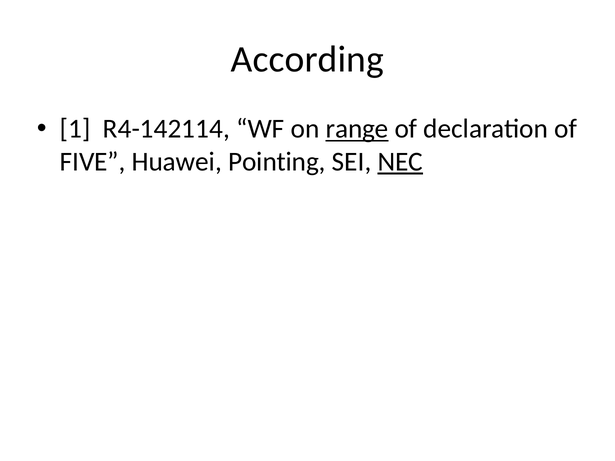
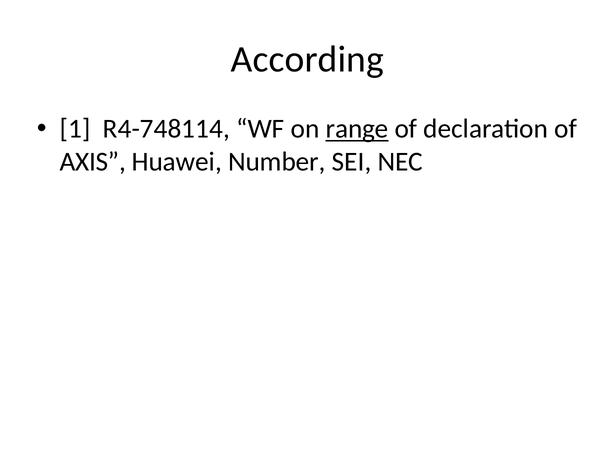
R4-142114: R4-142114 -> R4-748114 (166, 129)
FIVE: FIVE -> AXIS (93, 162)
Pointing: Pointing -> Number (277, 162)
NEC underline: present -> none (400, 162)
